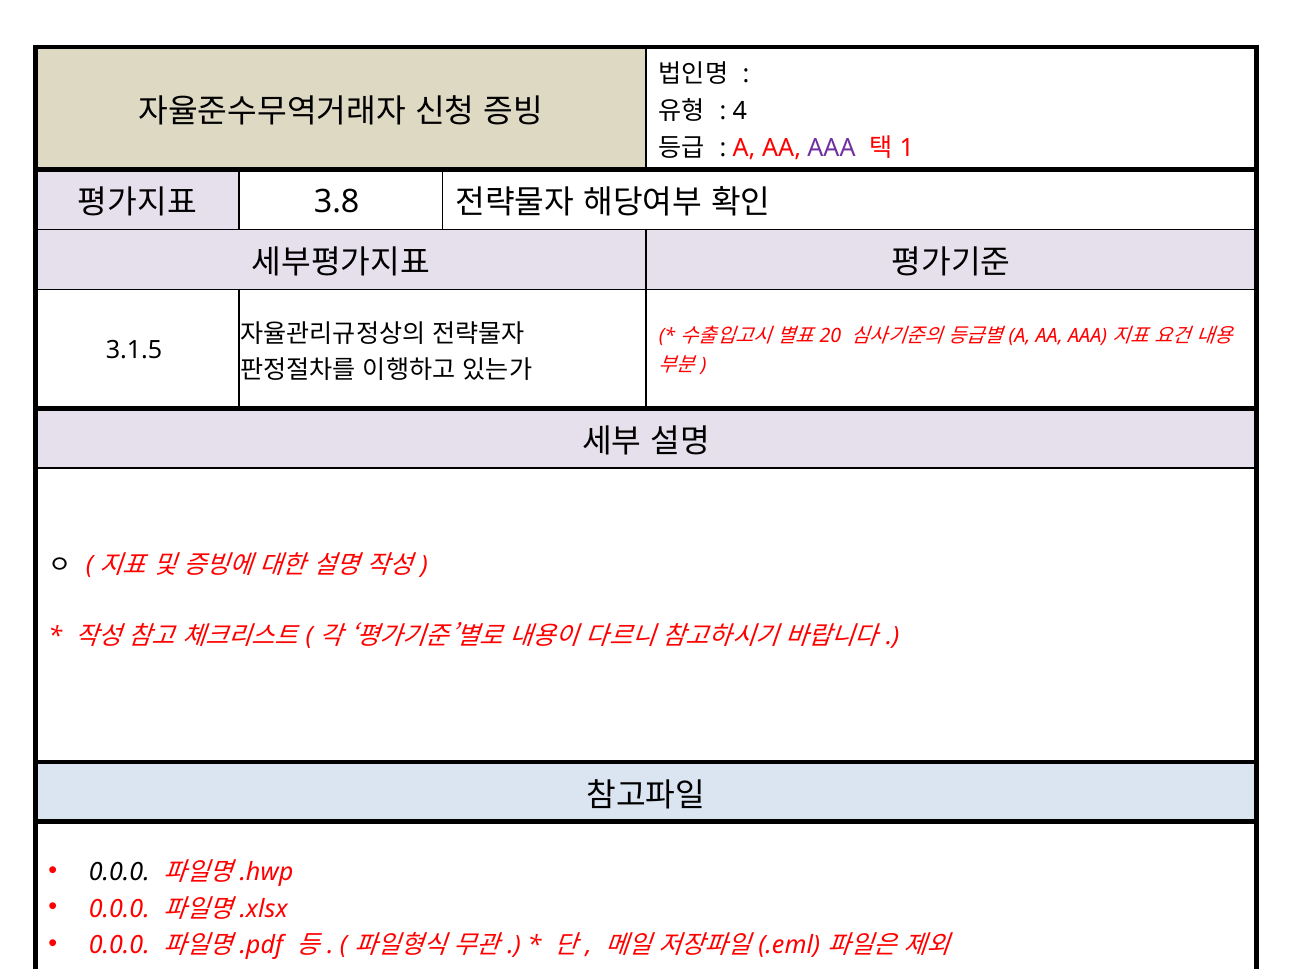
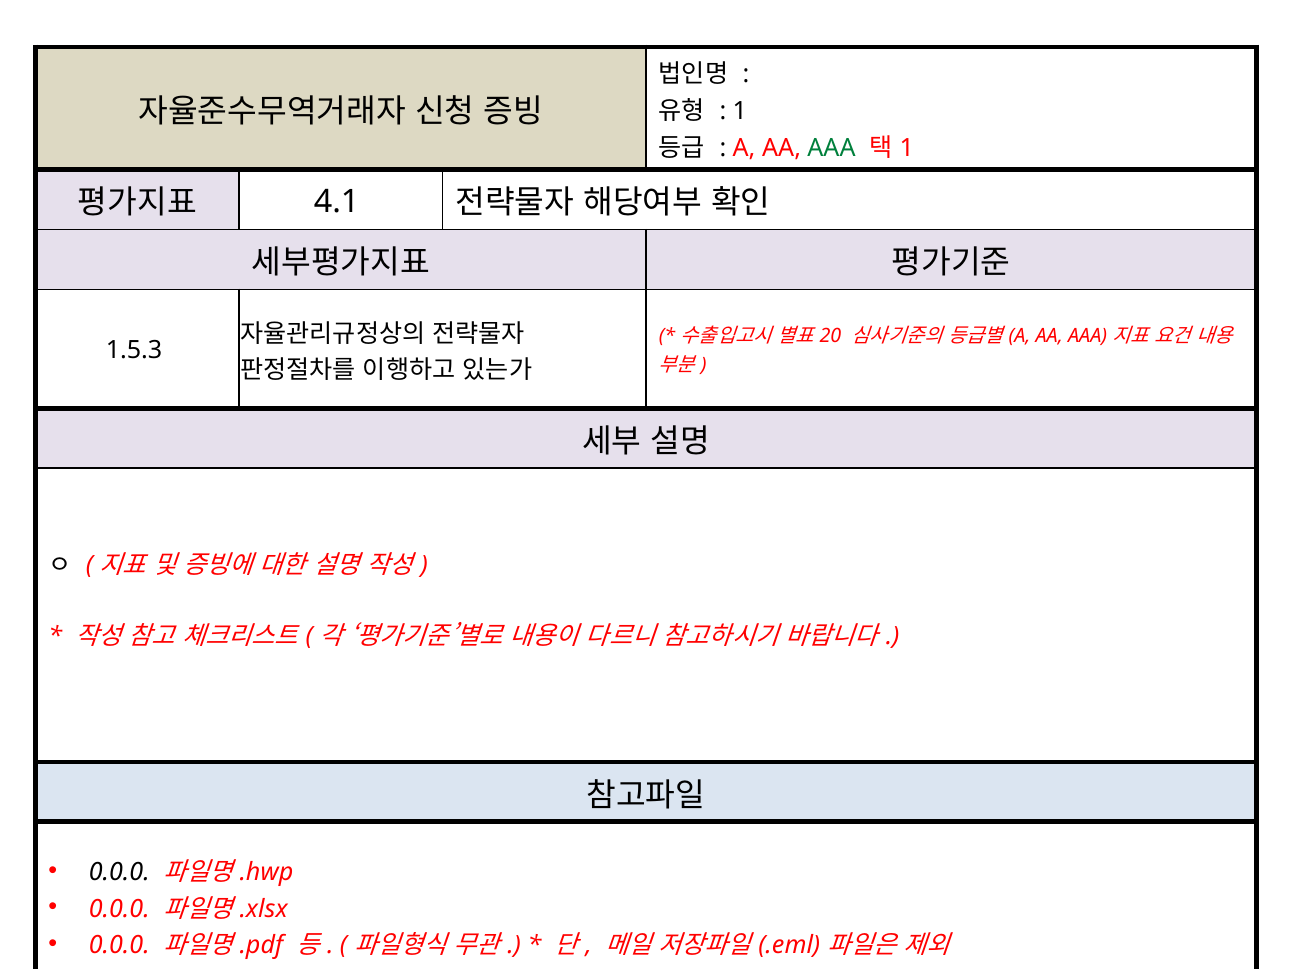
4: 4 -> 1 (740, 111)
AAA colour: purple -> green (832, 148)
3.8: 3.8 -> 4.1 (337, 202)
3.1.5: 3.1.5 -> 1.5.3 (134, 350)
